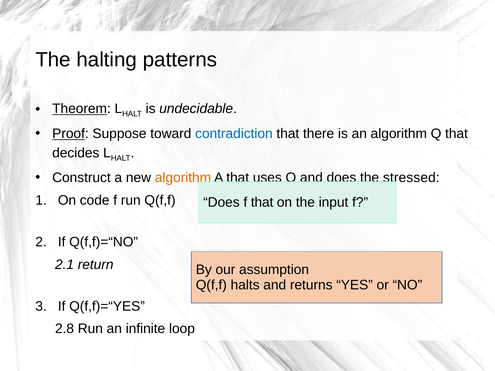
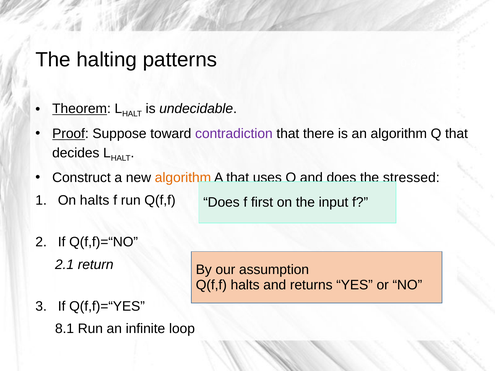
contradiction colour: blue -> purple (234, 134)
On code: code -> halts (95, 201)
f that: that -> first (262, 202)
2.8: 2.8 -> 8.1 (65, 329)
